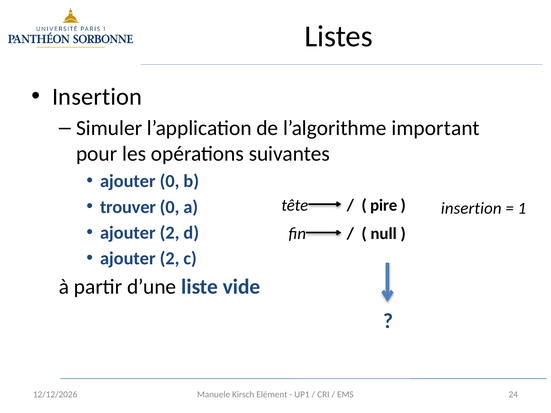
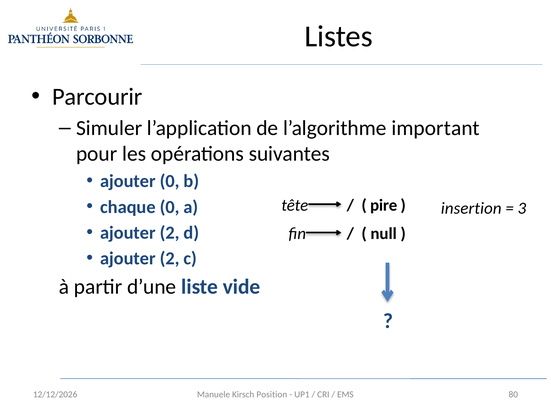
Insertion: Insertion -> Parcourir (97, 97)
trouver: trouver -> chaque (128, 207)
1: 1 -> 3 (522, 208)
Elément: Elément -> Position (272, 395)
24: 24 -> 80 (513, 395)
